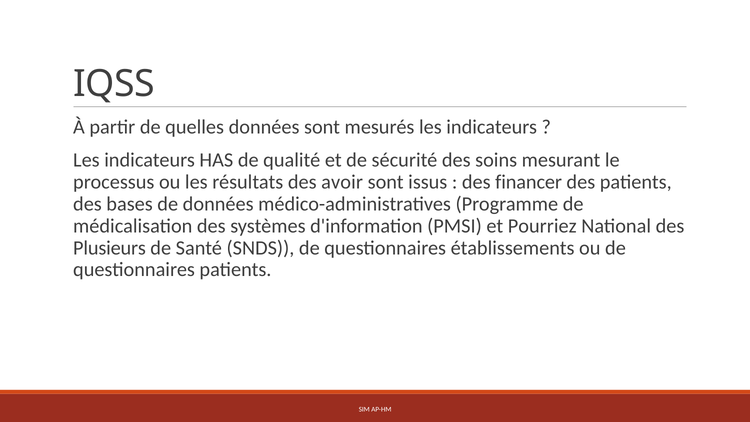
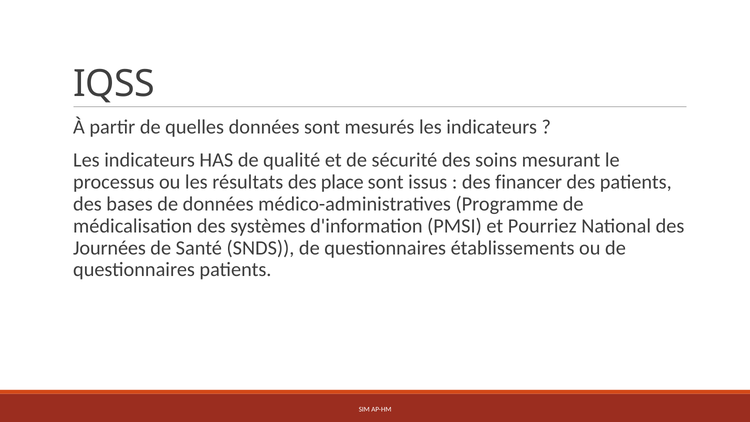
avoir: avoir -> place (342, 182)
Plusieurs: Plusieurs -> Journées (110, 248)
